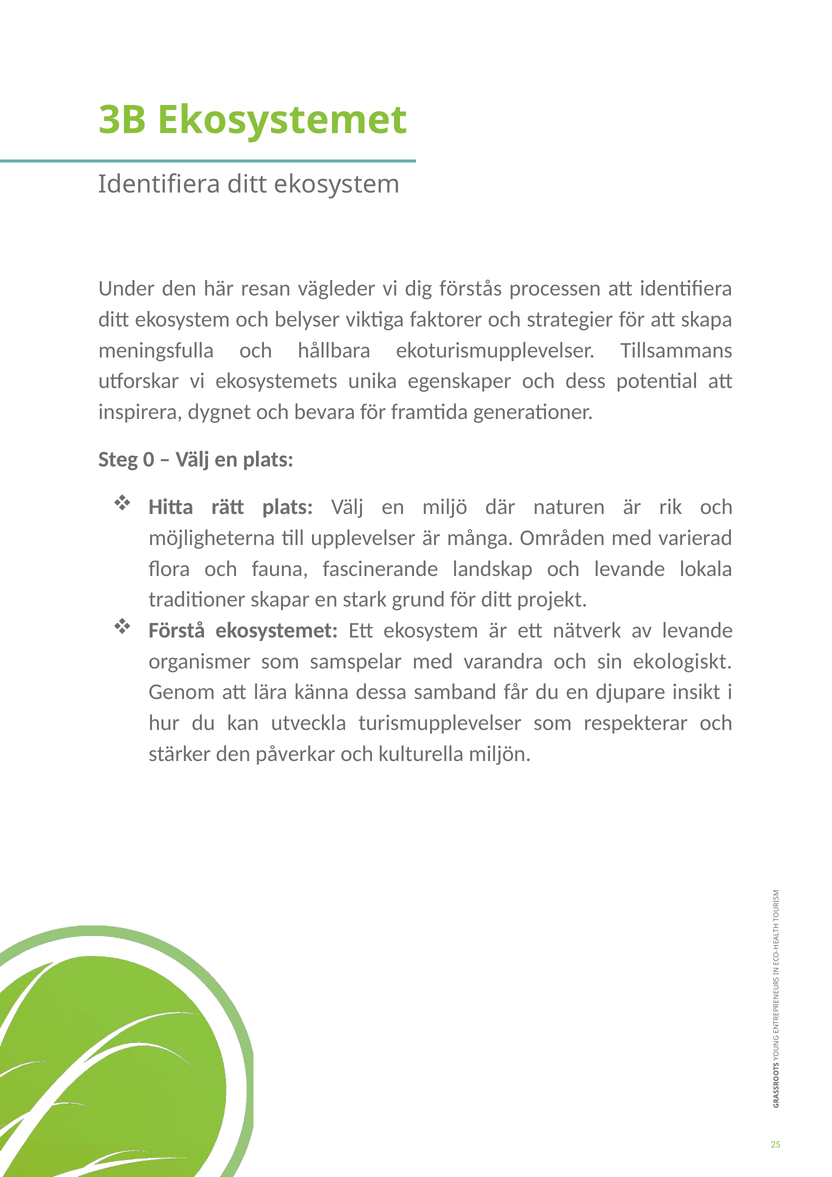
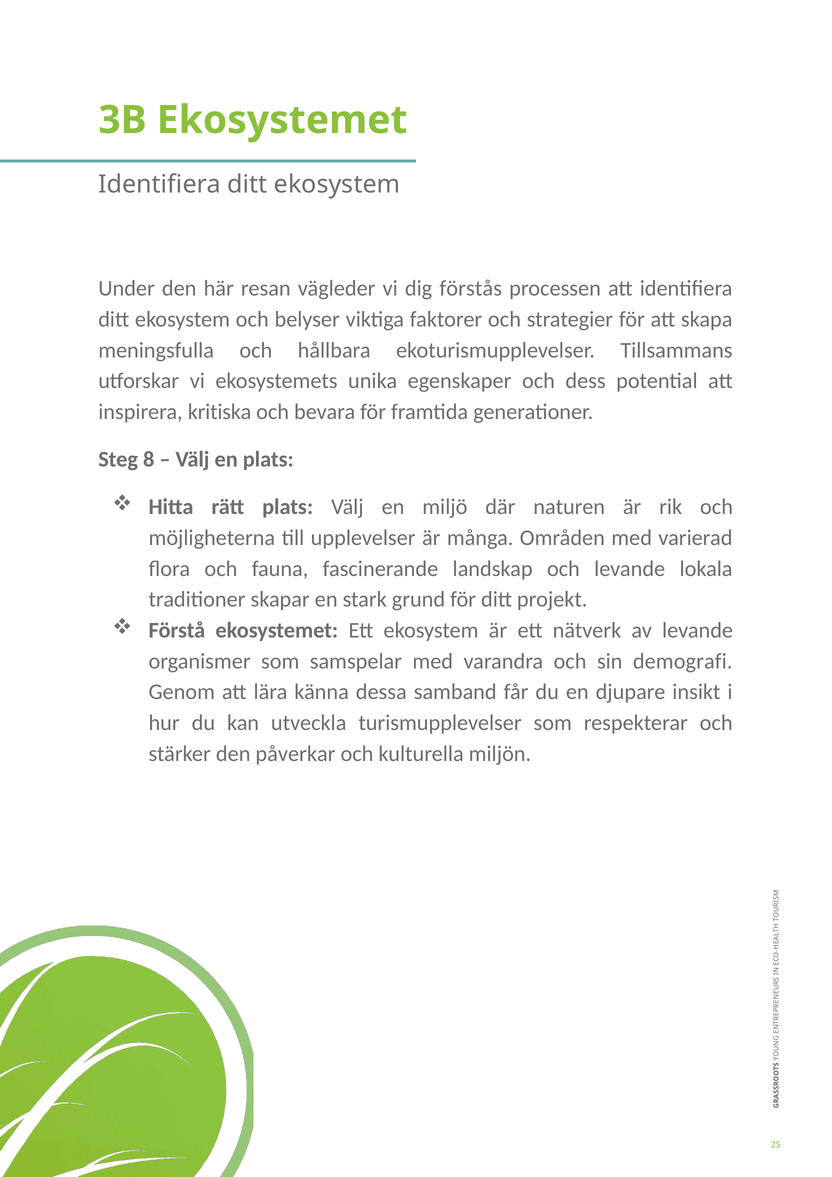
dygnet: dygnet -> kritiska (220, 412)
0: 0 -> 8 (149, 459)
ekologiskt: ekologiskt -> demografi (683, 661)
